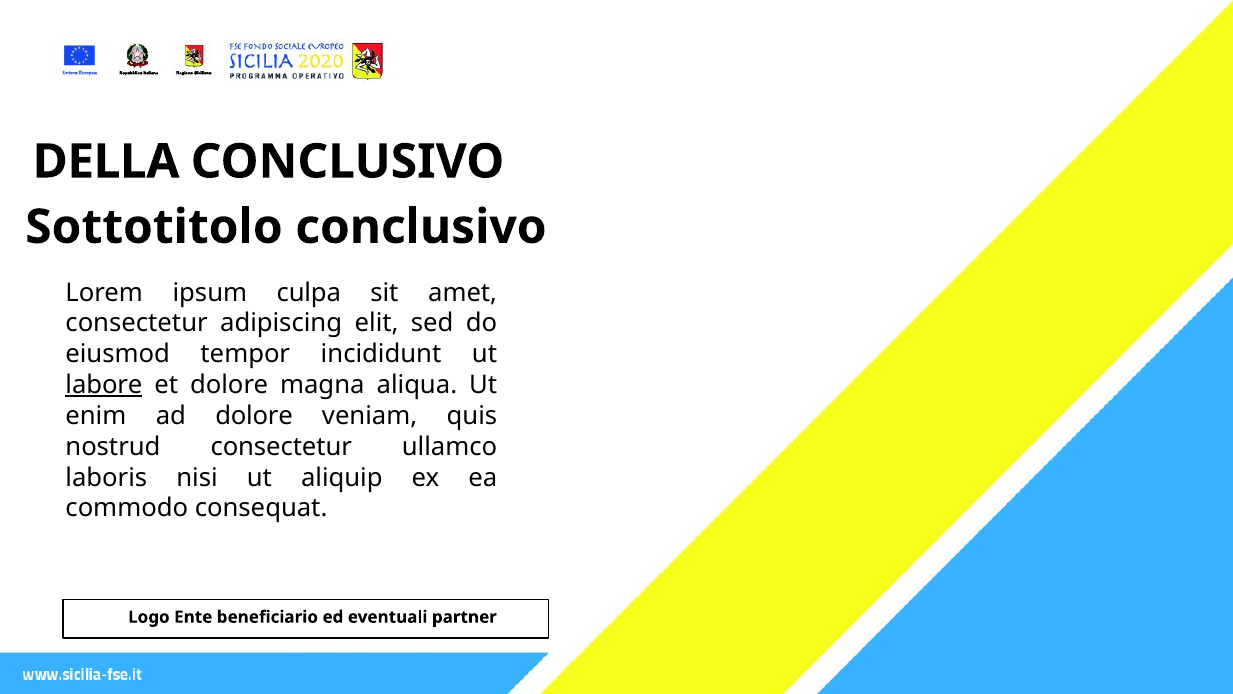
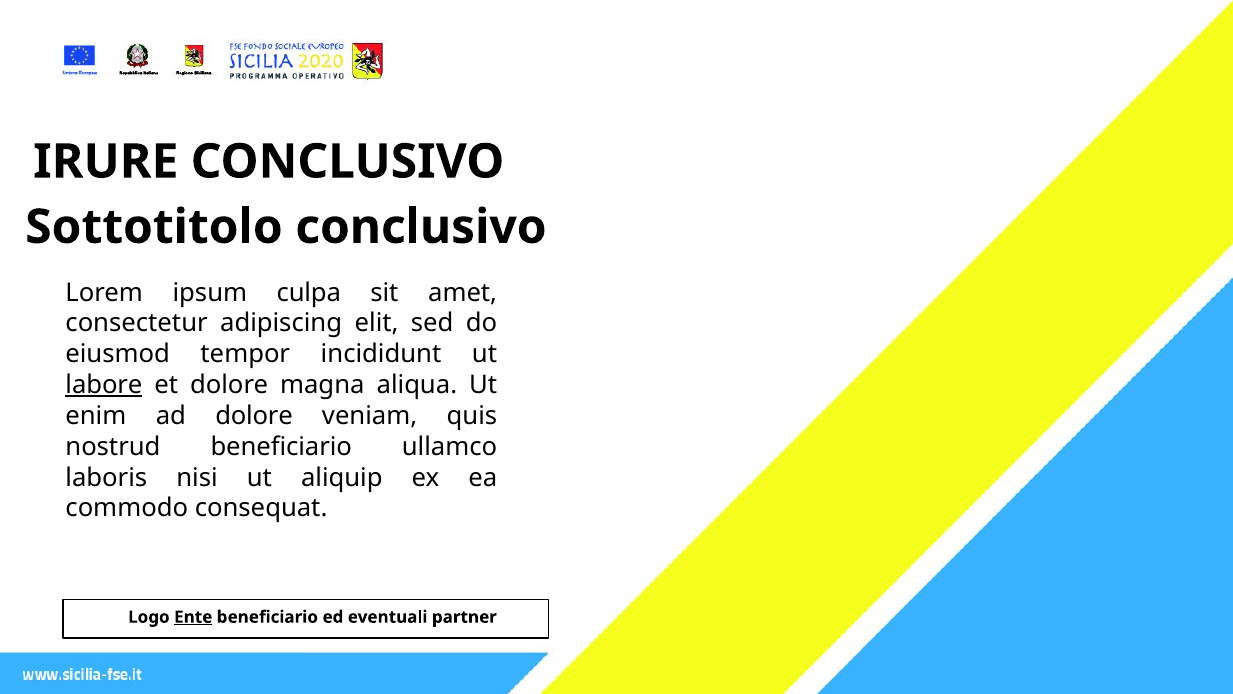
DELLA: DELLA -> IRURE (106, 162)
nostrud consectetur: consectetur -> beneficiario (281, 446)
Ente underline: none -> present (193, 617)
